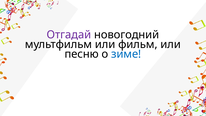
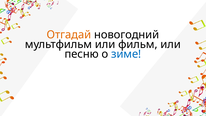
Отгадай colour: purple -> orange (69, 35)
